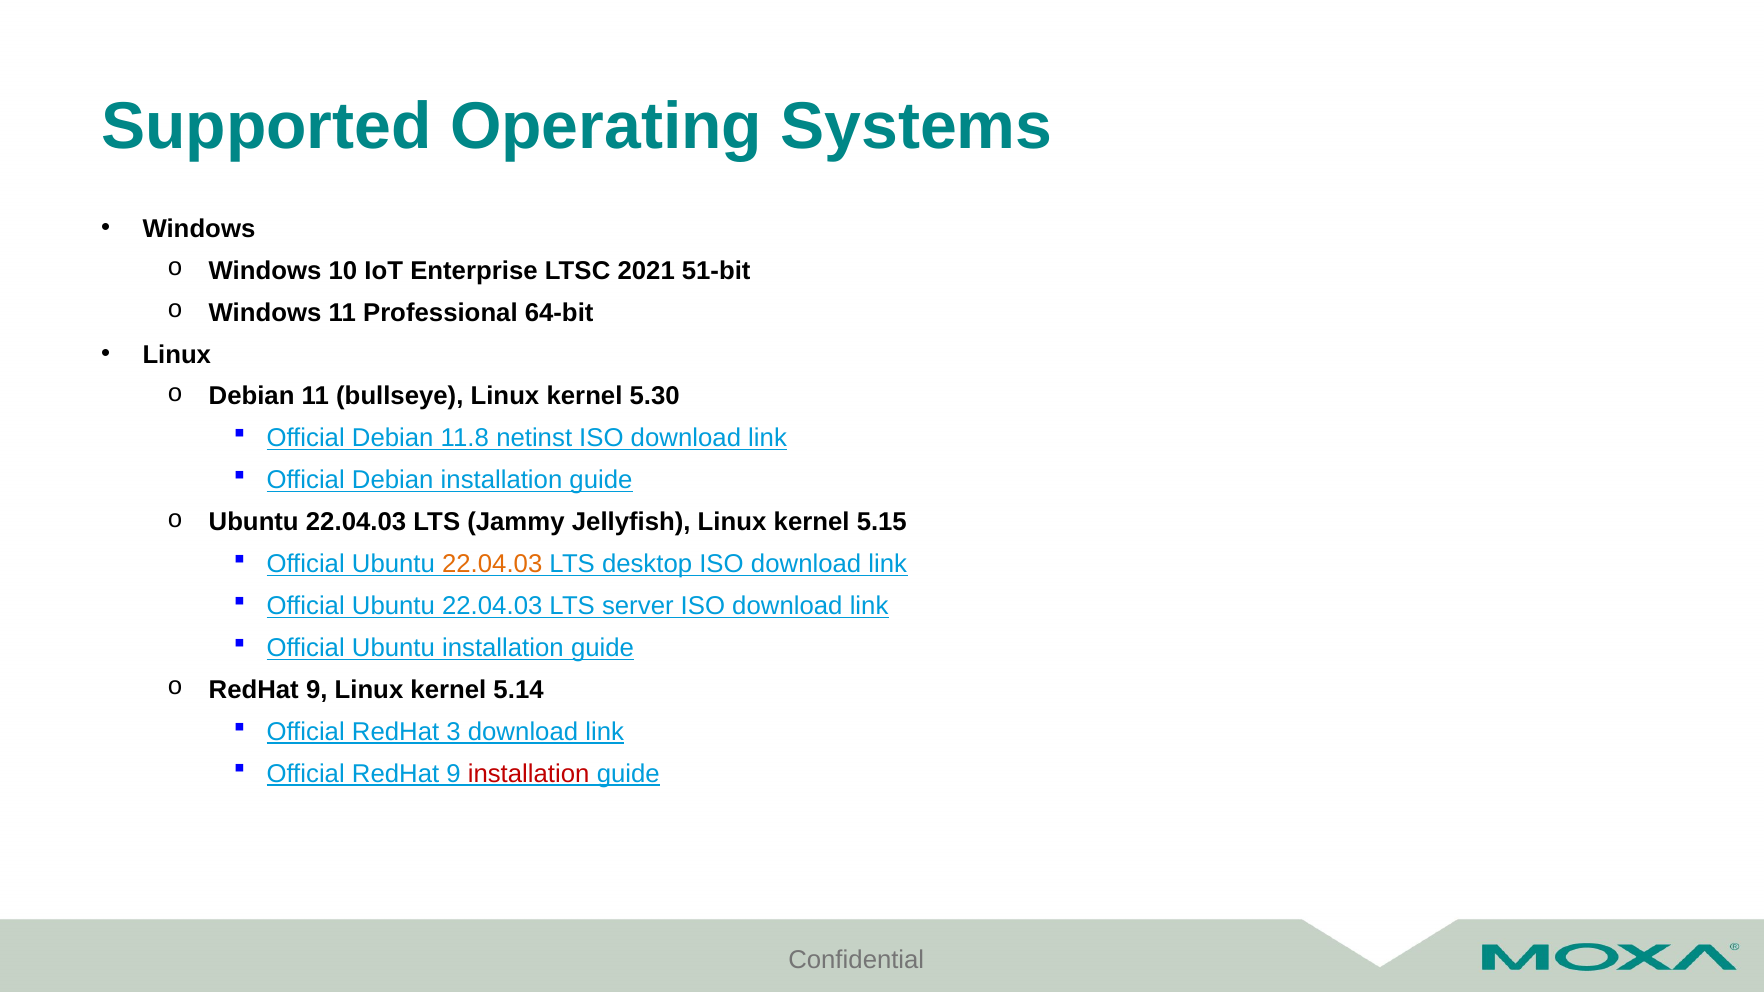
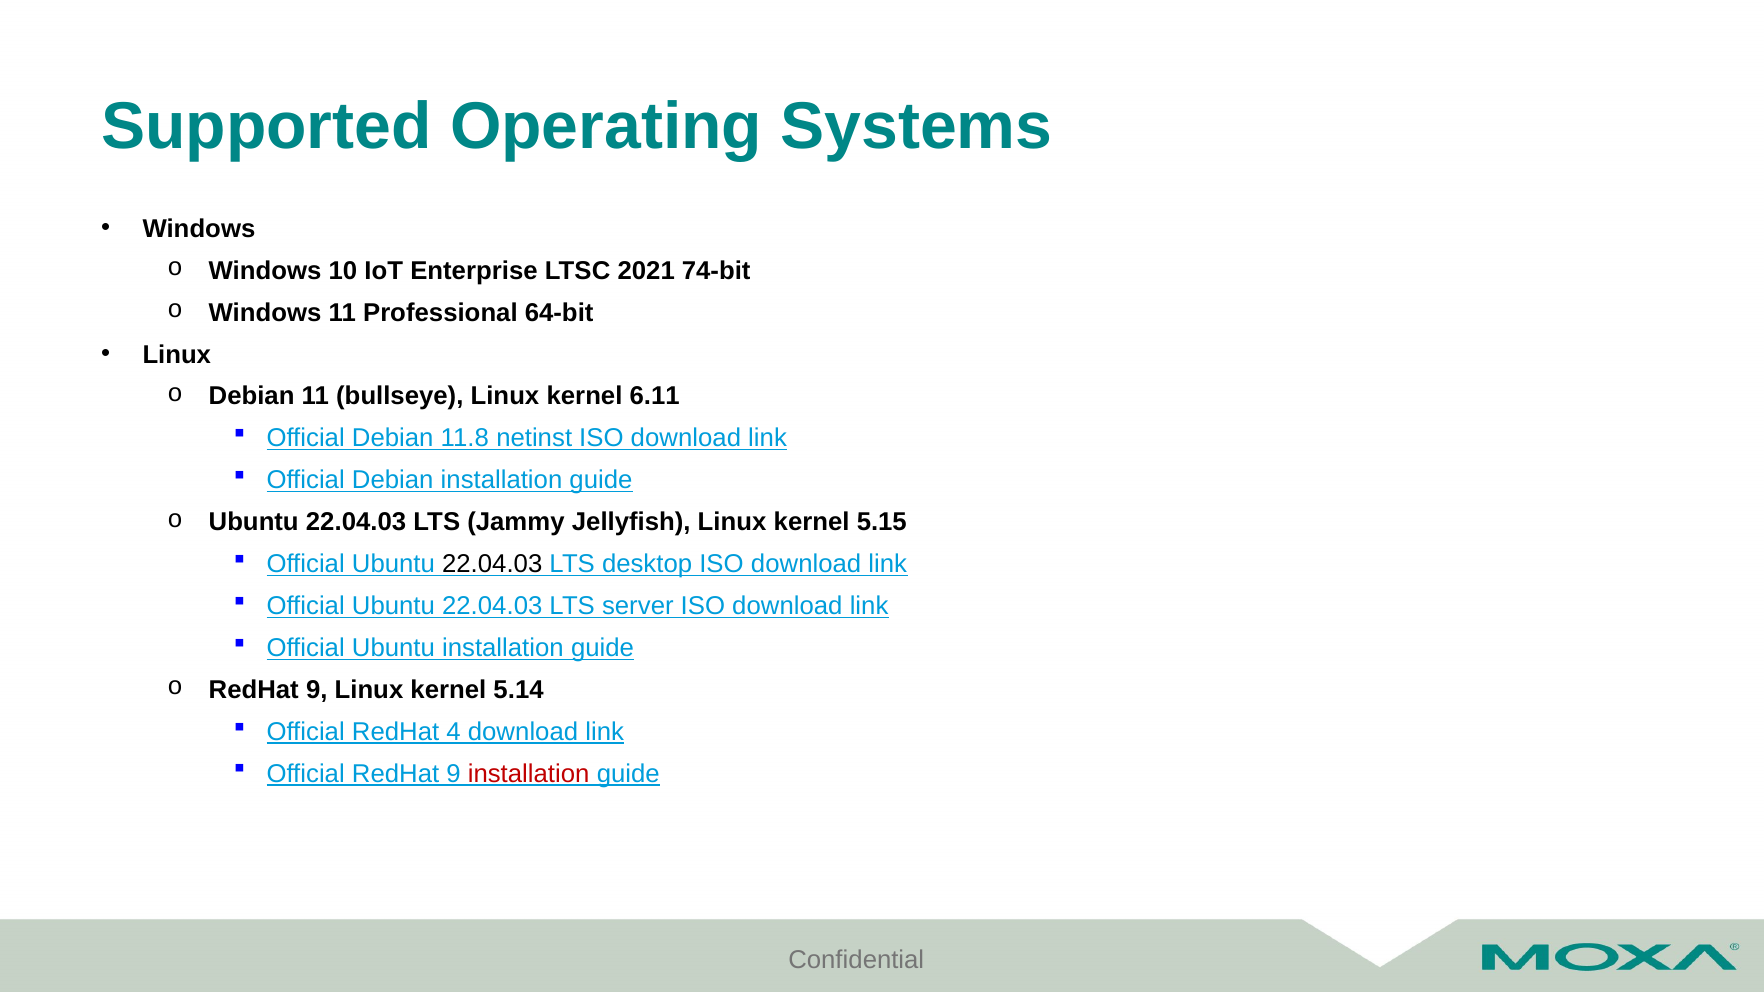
51-bit: 51-bit -> 74-bit (716, 271)
5.30: 5.30 -> 6.11 (655, 397)
22.04.03 colour: orange -> black (492, 564)
3: 3 -> 4 (454, 732)
